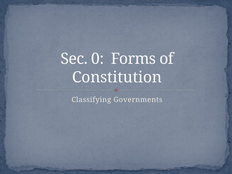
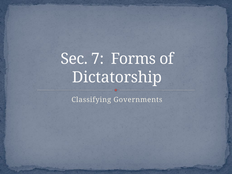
0: 0 -> 7 (98, 59)
Constitution: Constitution -> Dictatorship (117, 77)
